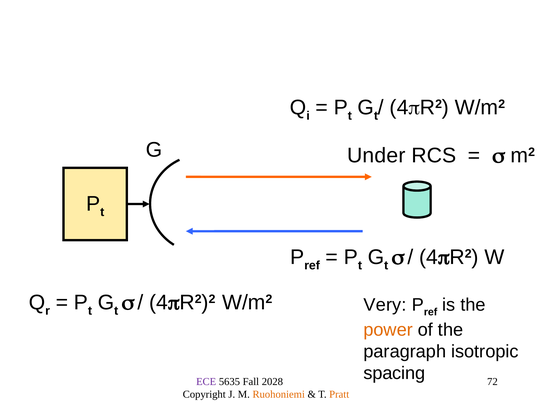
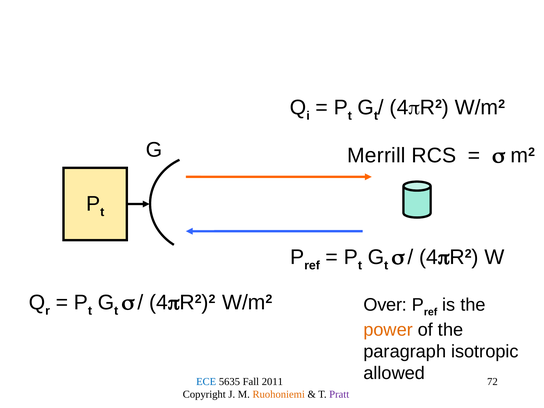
Under: Under -> Merrill (376, 156)
Very: Very -> Over (385, 305)
spacing: spacing -> allowed (394, 373)
ECE colour: purple -> blue (206, 382)
2028: 2028 -> 2011 (272, 382)
Pratt colour: orange -> purple (339, 394)
